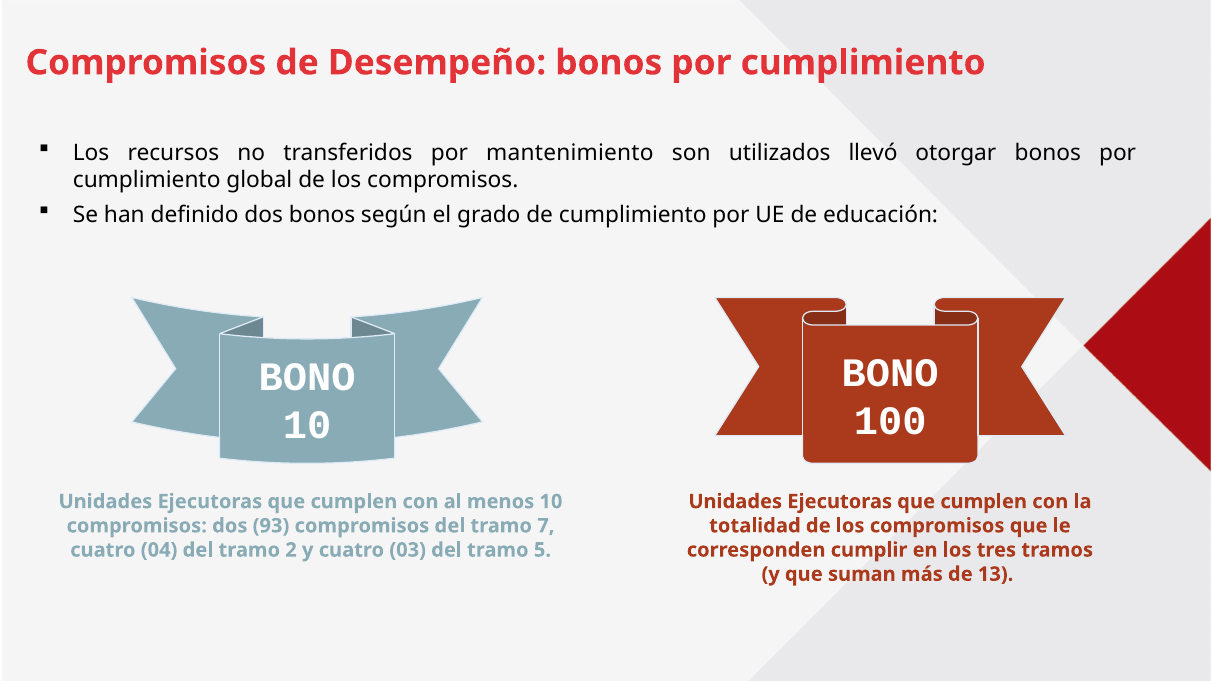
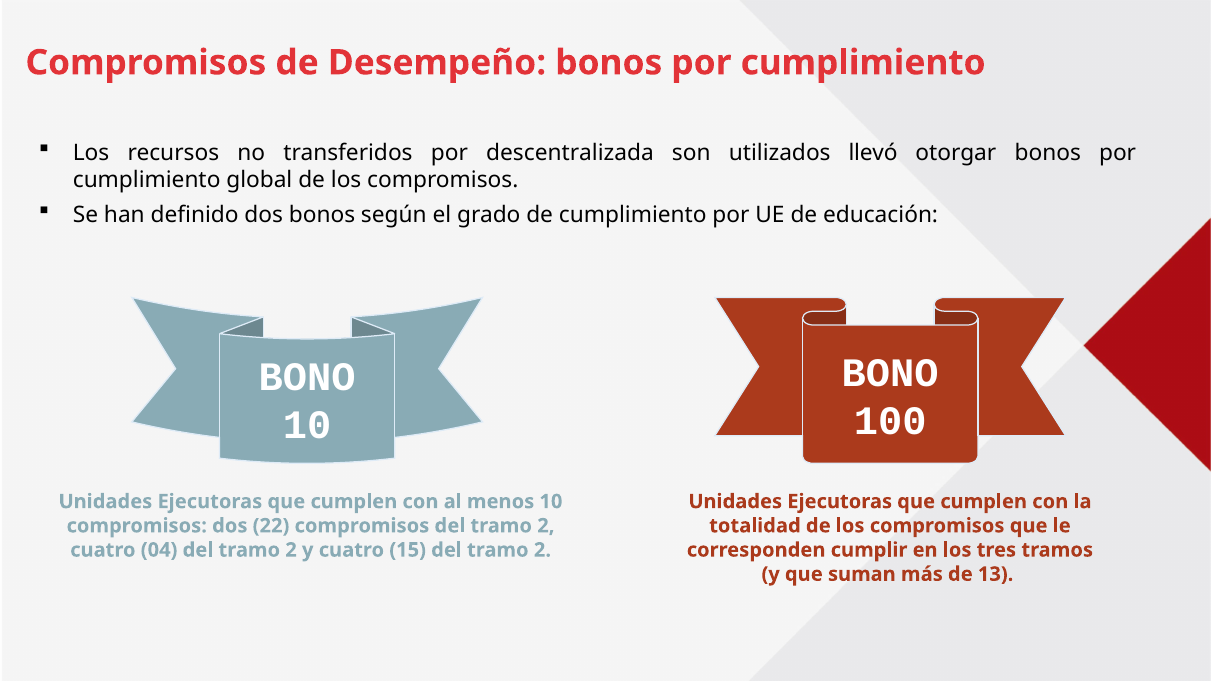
mantenimiento: mantenimiento -> descentralizada (570, 153)
93: 93 -> 22 (271, 526)
compromisos del tramo 7: 7 -> 2 (546, 526)
03: 03 -> 15 (408, 550)
5: 5 -> 2 (542, 550)
